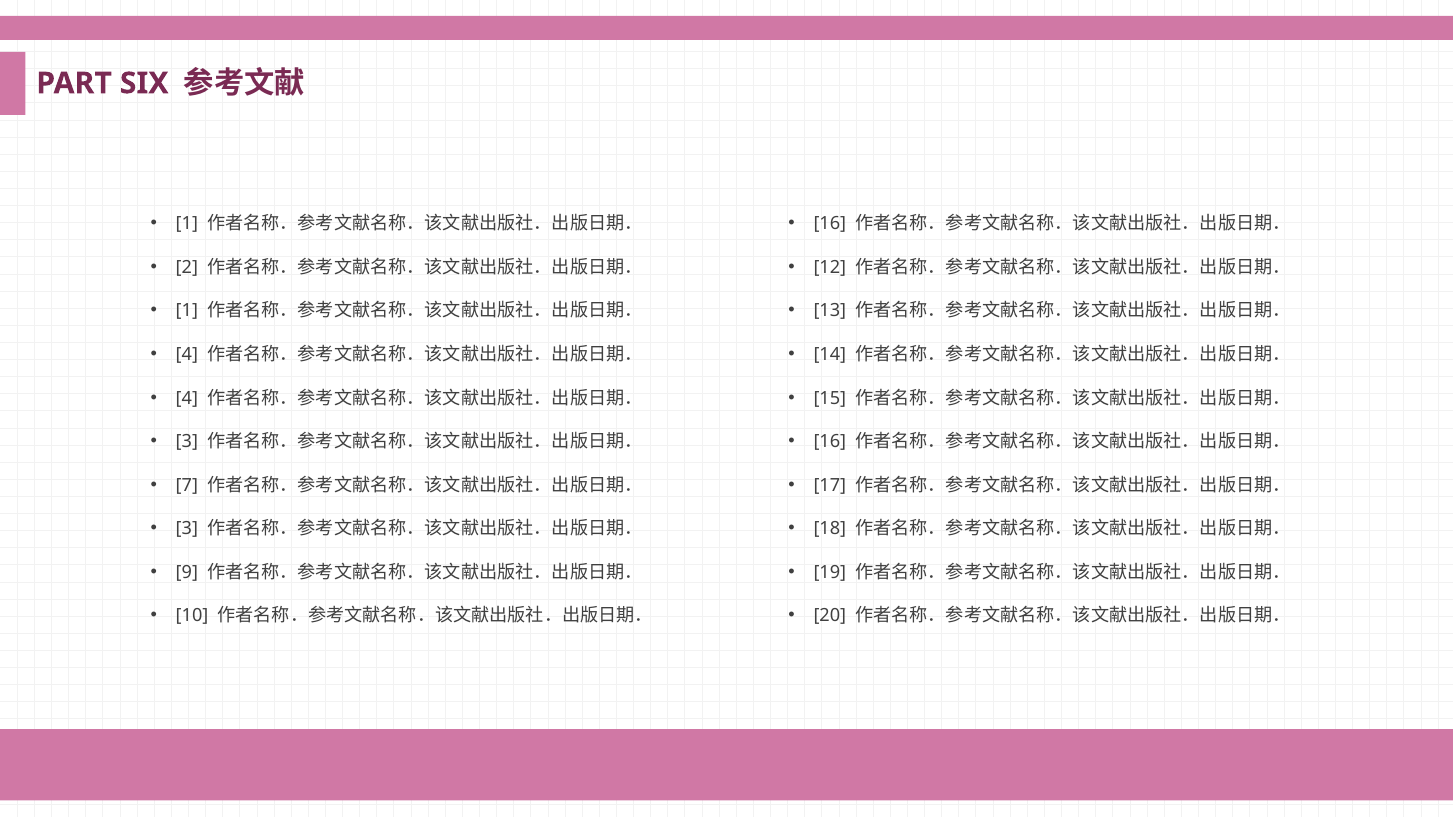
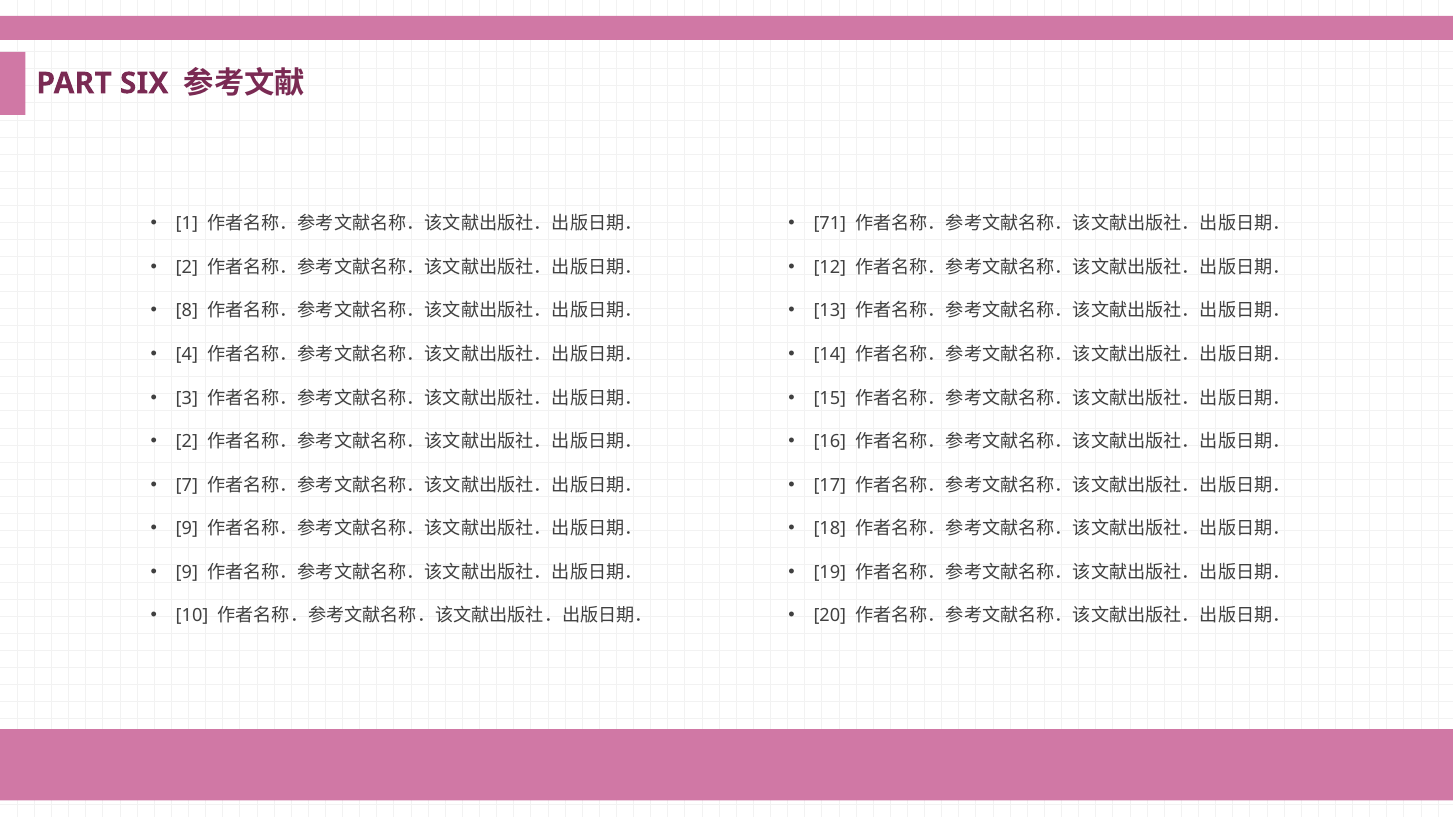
16: 16 -> 71 (830, 224)
1: 1 -> 8 (187, 311)
4: 4 -> 3 (187, 398)
3: 3 -> 2 (187, 442)
3: 3 -> 9 (187, 529)
